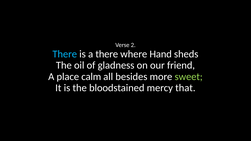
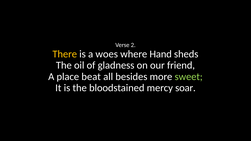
There colour: light blue -> yellow (65, 54)
a there: there -> woes (107, 54)
calm: calm -> beat (91, 77)
that: that -> soar (185, 88)
